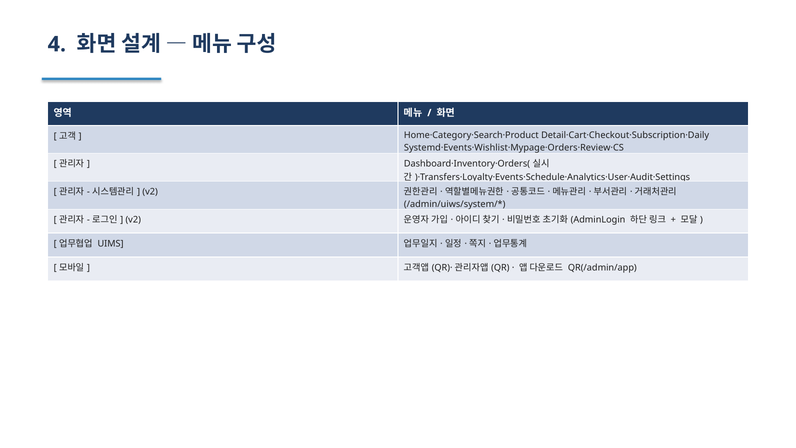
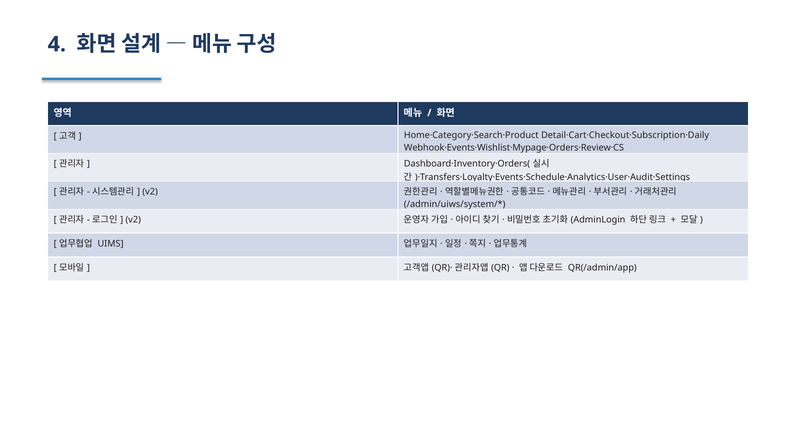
Systemd·Events·Wishlist·Mypage·Orders·Review·CS: Systemd·Events·Wishlist·Mypage·Orders·Review·CS -> Webhook·Events·Wishlist·Mypage·Orders·Review·CS (514, 148)
